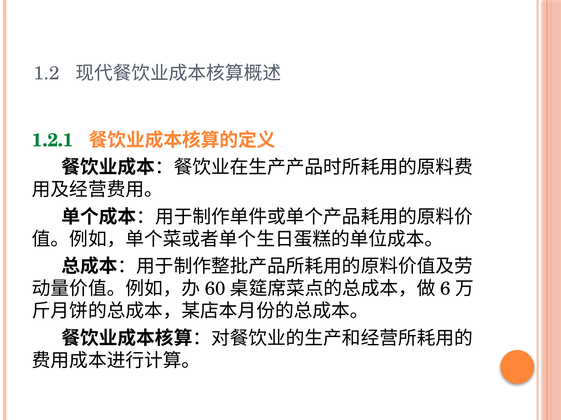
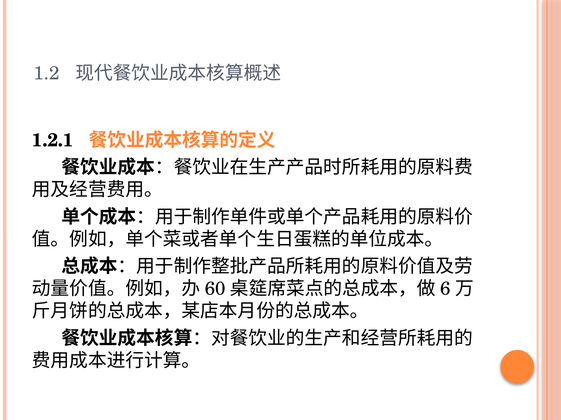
1.2.1 colour: green -> black (53, 141)
